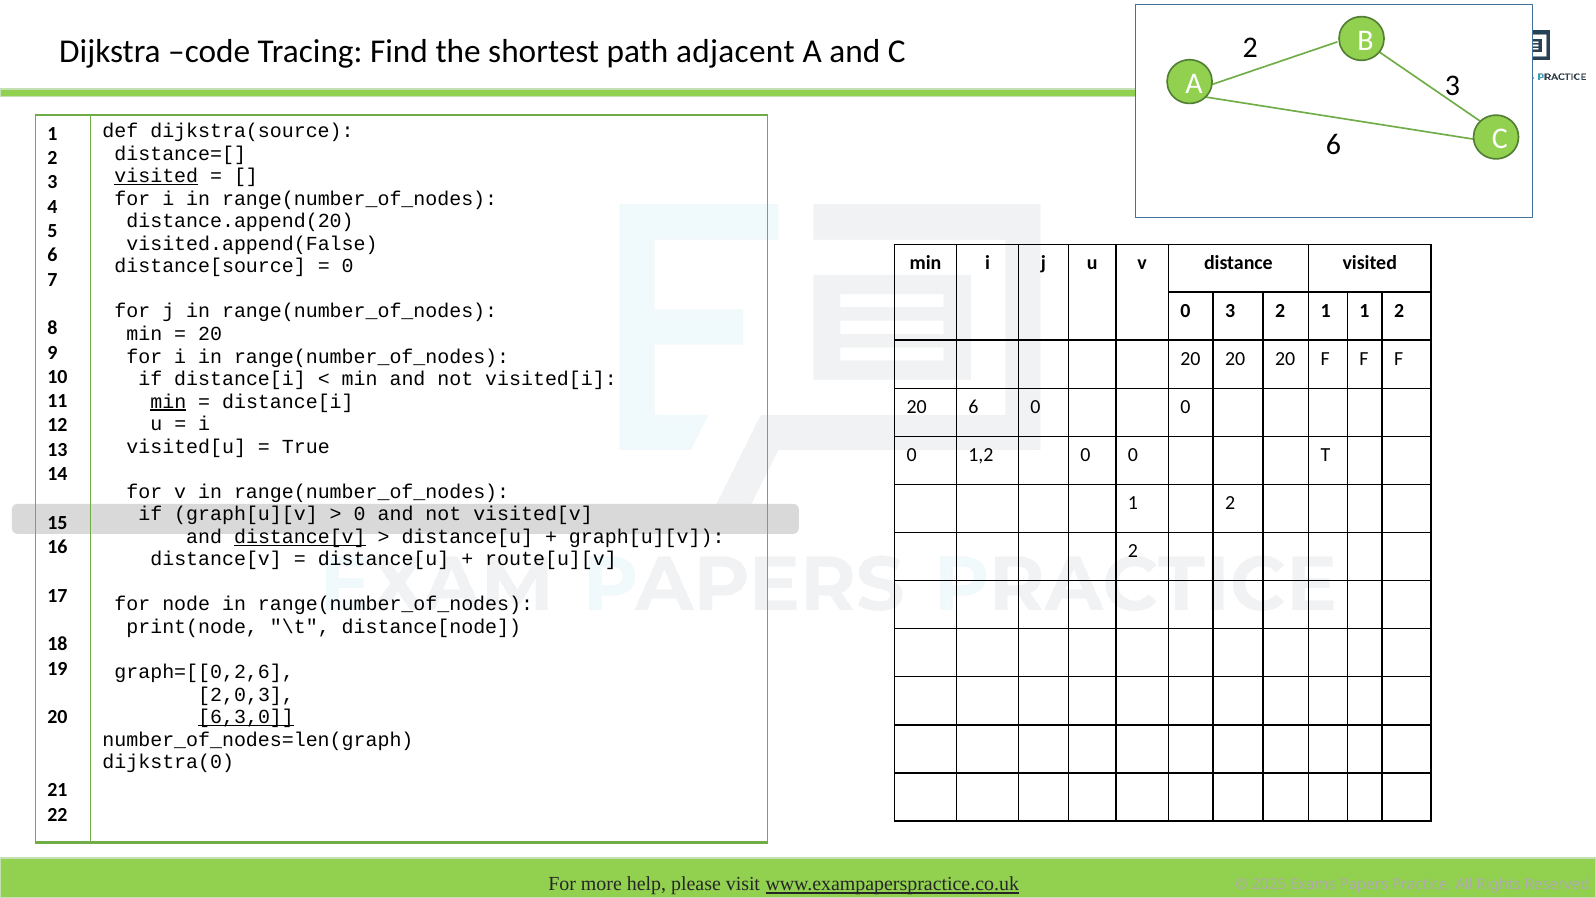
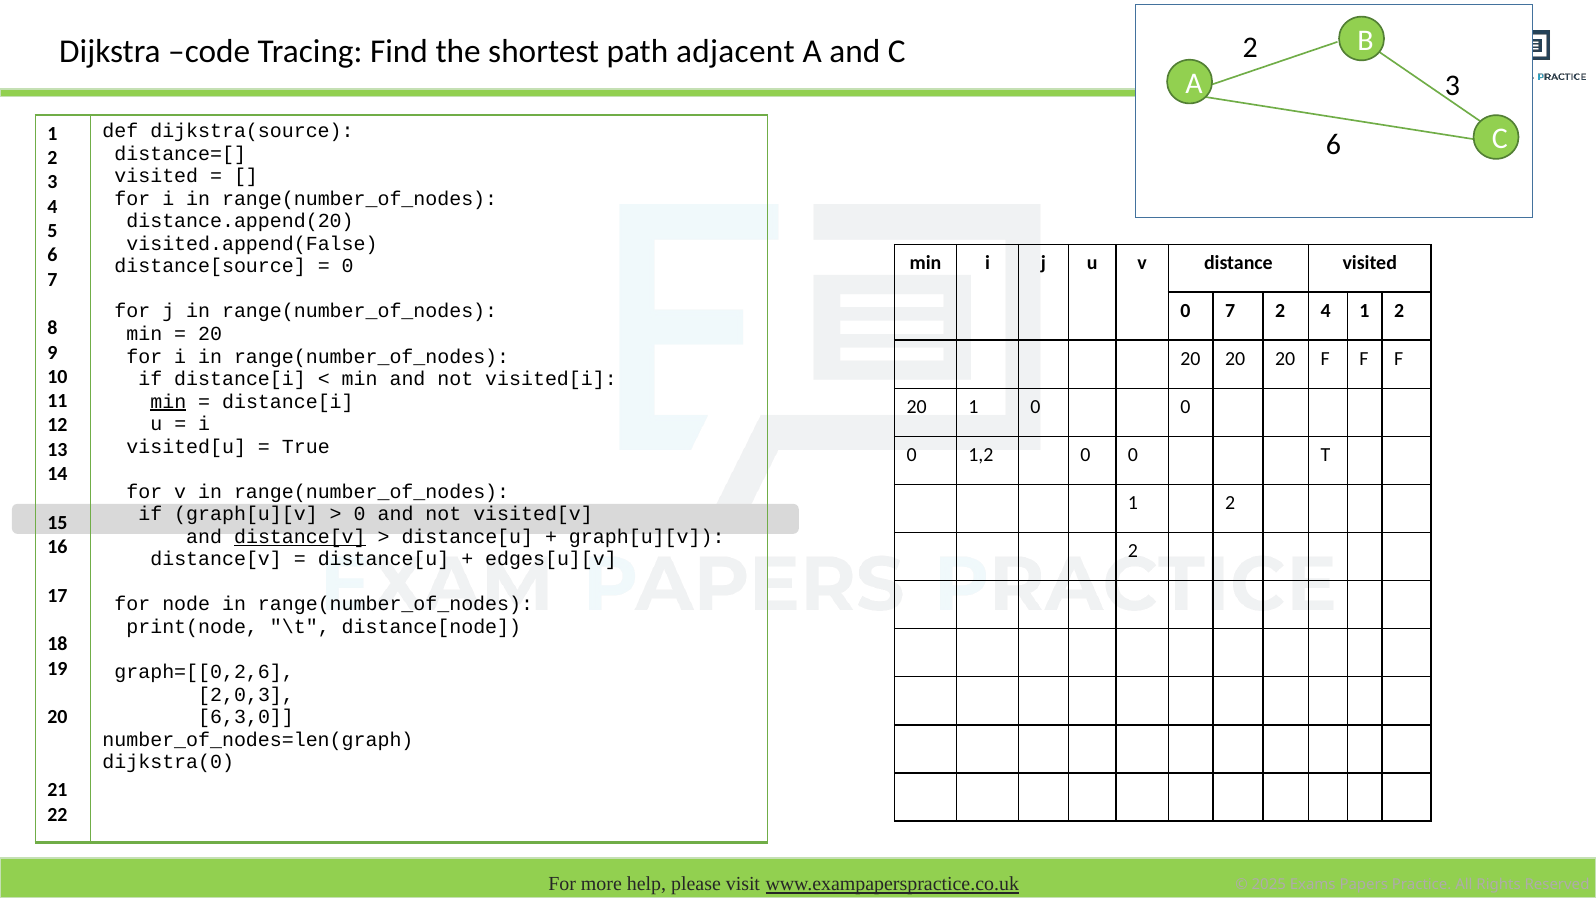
visited underline: present -> none (156, 176)
0 3: 3 -> 7 (1230, 310)
2 1: 1 -> 4 (1326, 310)
20 6: 6 -> 1 (974, 407)
route[u][v: route[u][v -> edges[u][v (551, 559)
6,3,0 underline: present -> none (246, 717)
